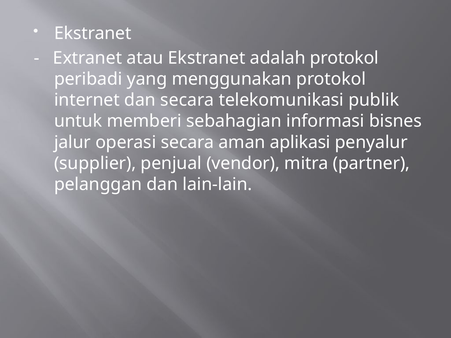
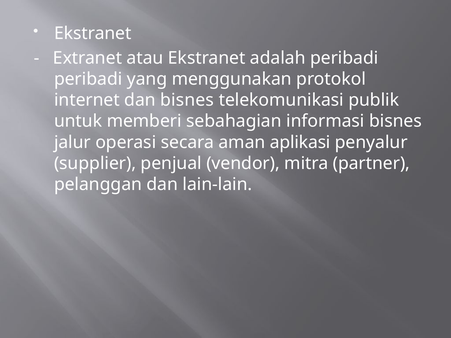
adalah protokol: protokol -> peribadi (344, 58)
dan secara: secara -> bisnes (187, 100)
